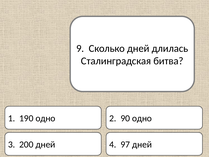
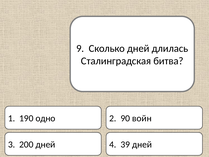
90 одно: одно -> войн (142, 118)
97: 97 -> 39 (125, 144)
